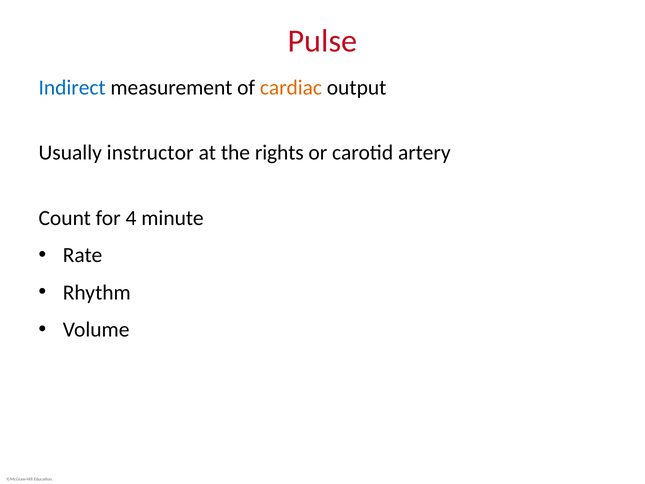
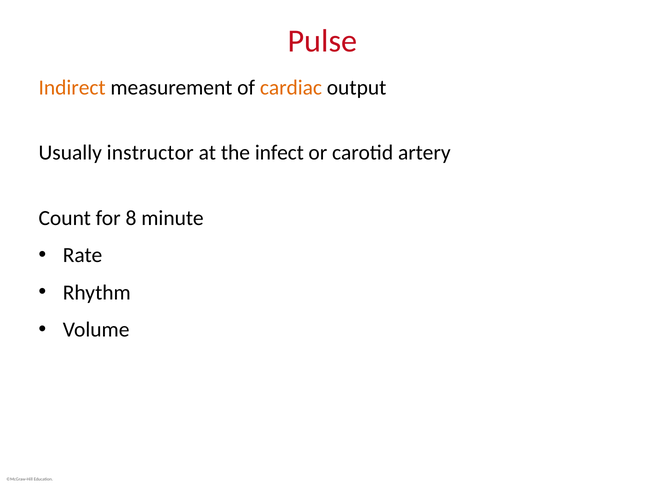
Indirect colour: blue -> orange (72, 87)
rights: rights -> infect (279, 153)
4: 4 -> 8 (131, 218)
